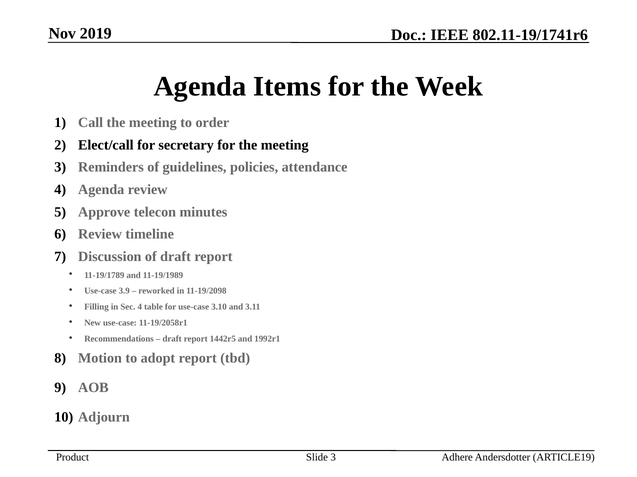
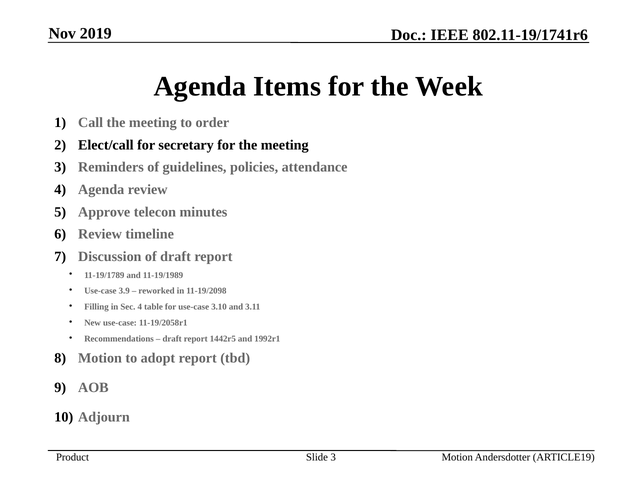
Adhere: Adhere -> Motion (457, 458)
